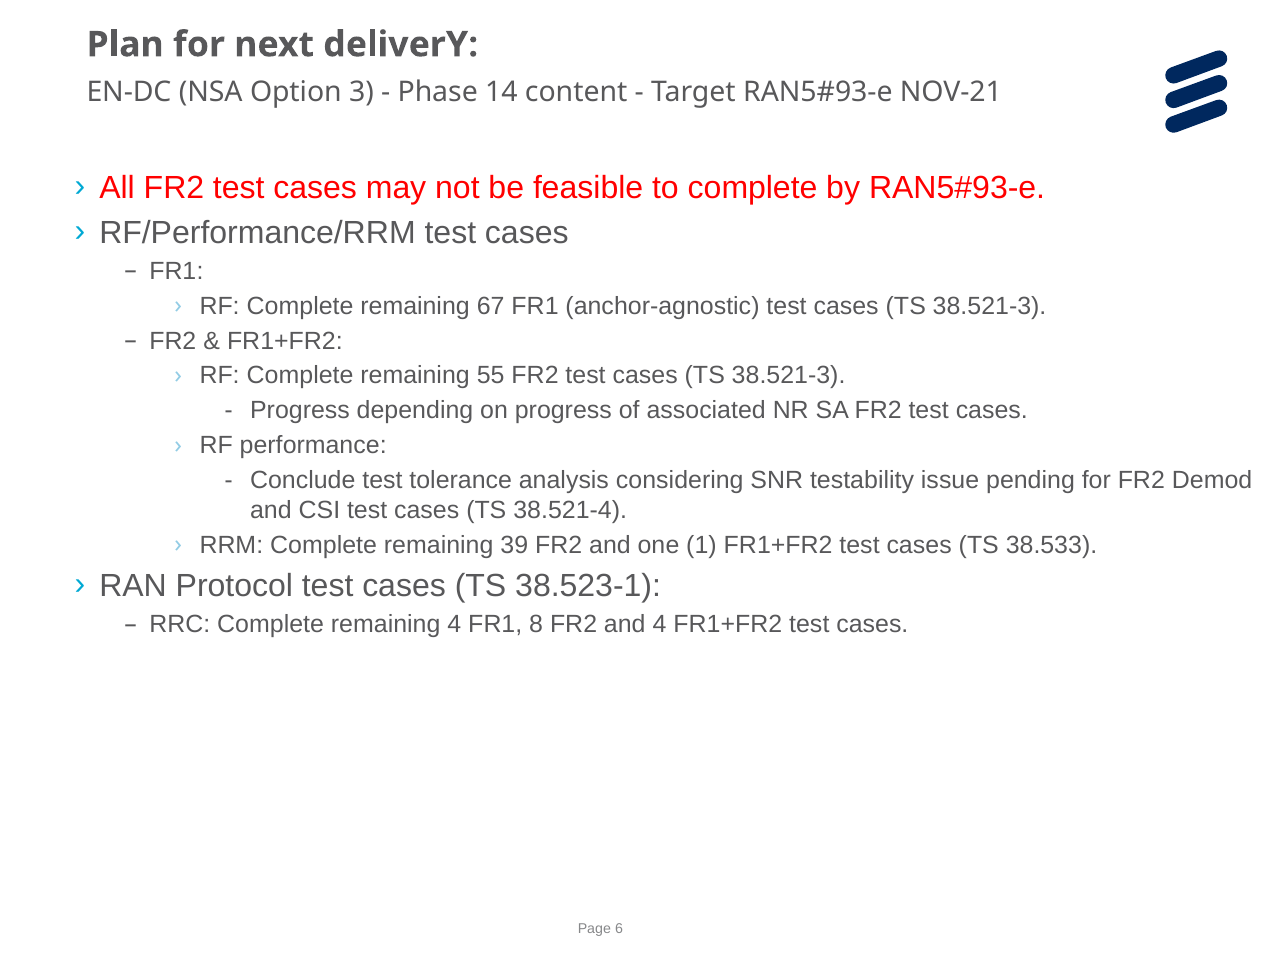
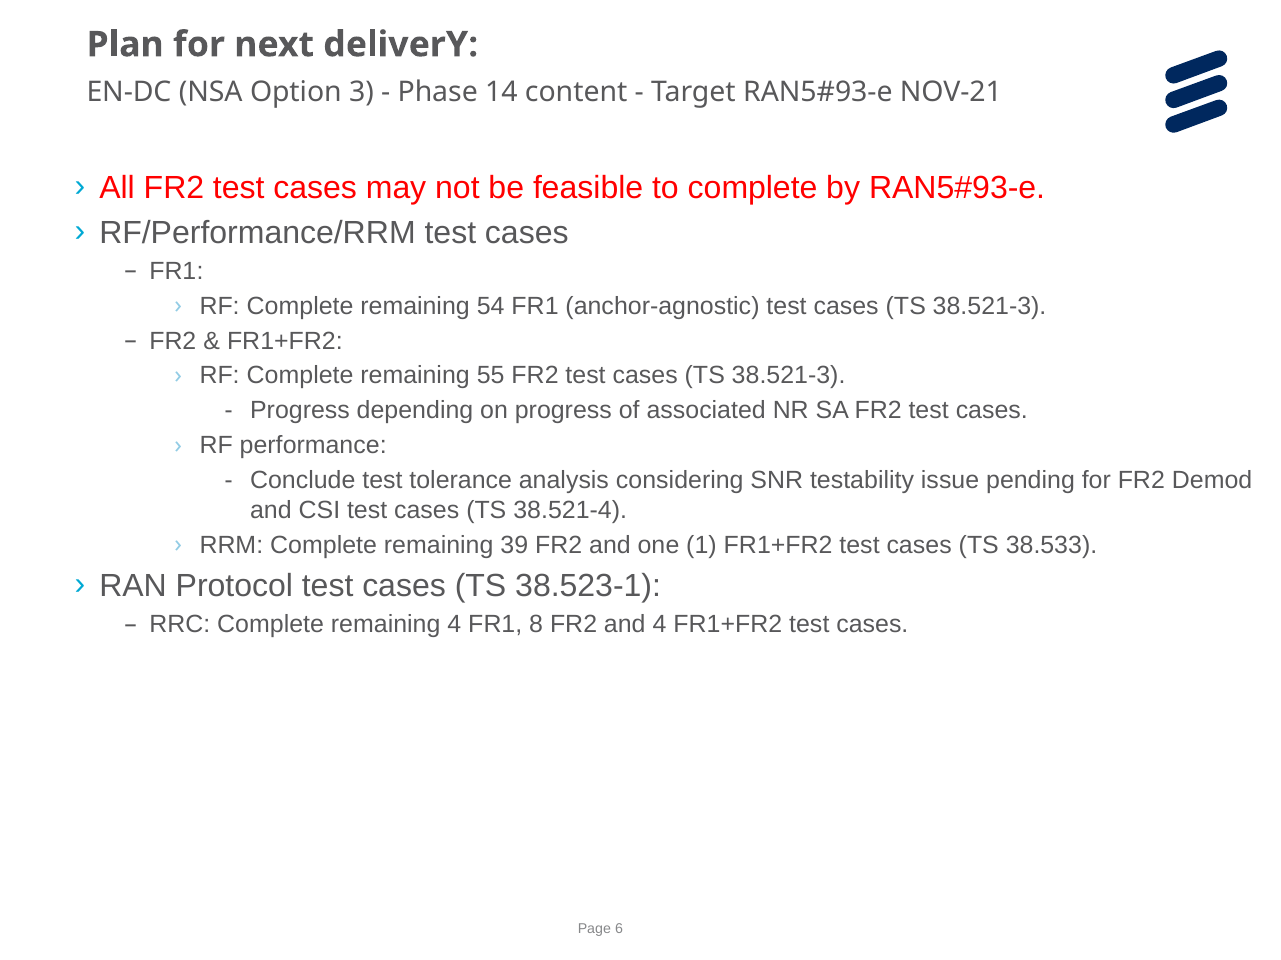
67: 67 -> 54 (491, 306)
